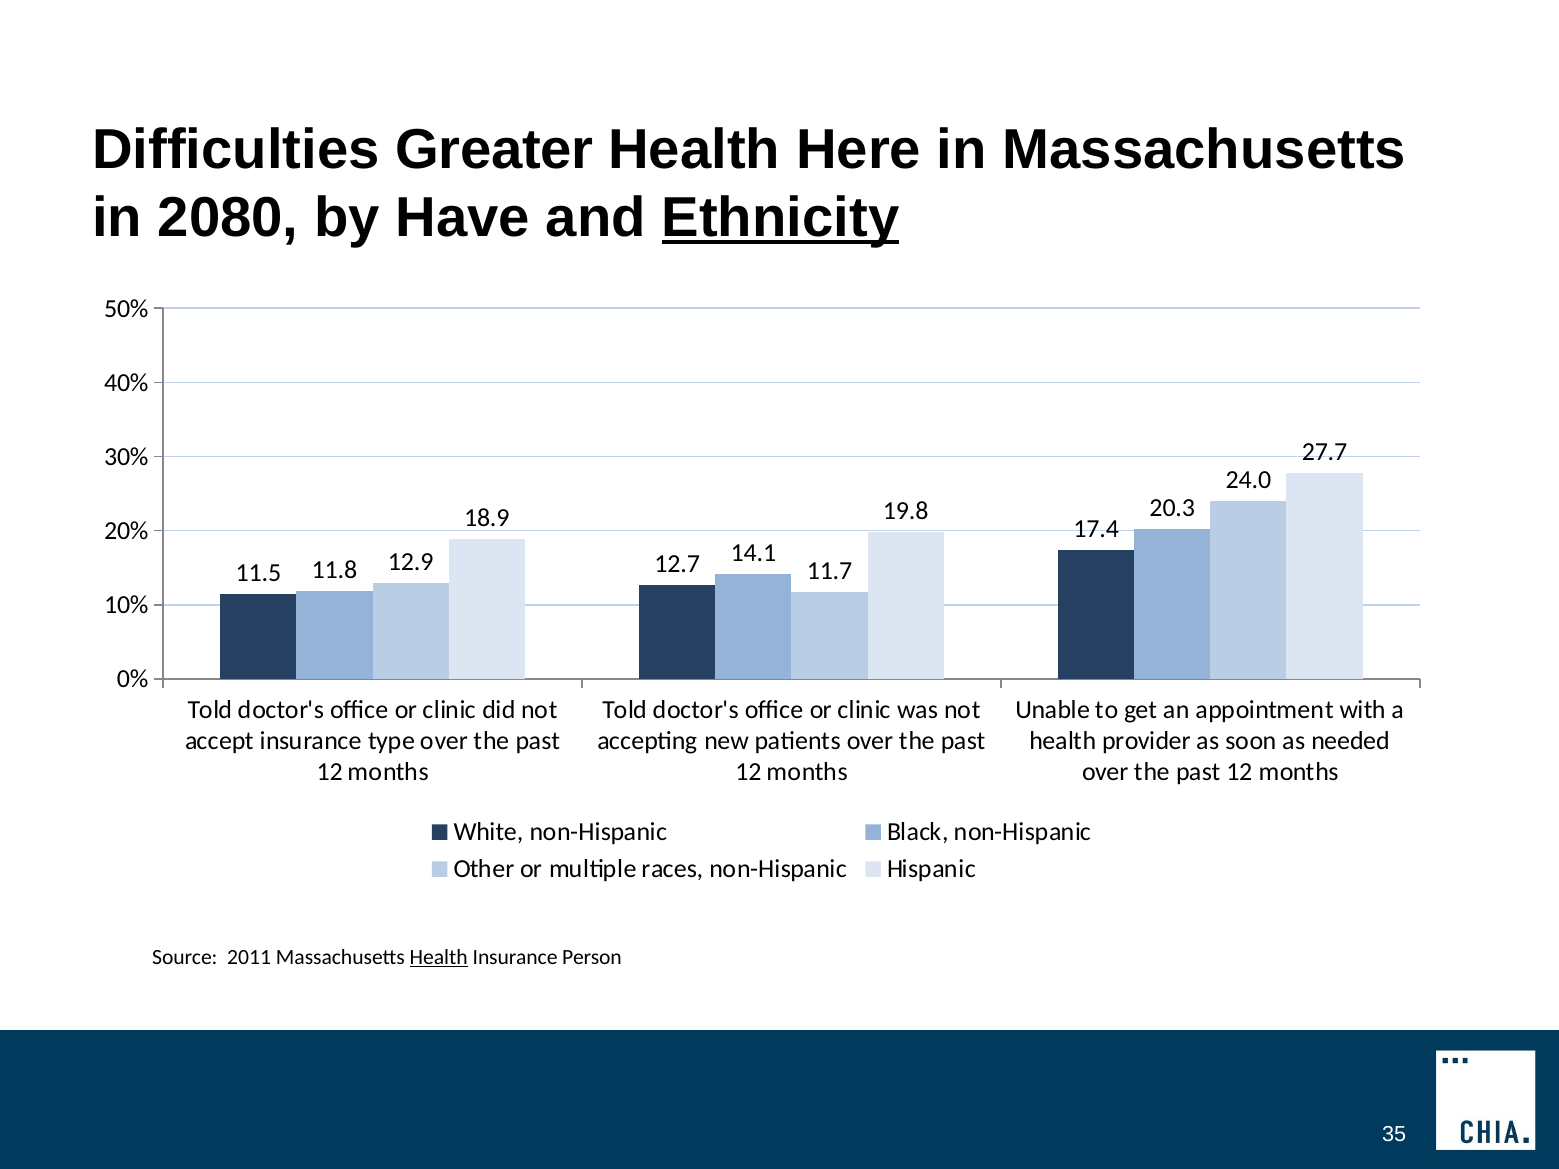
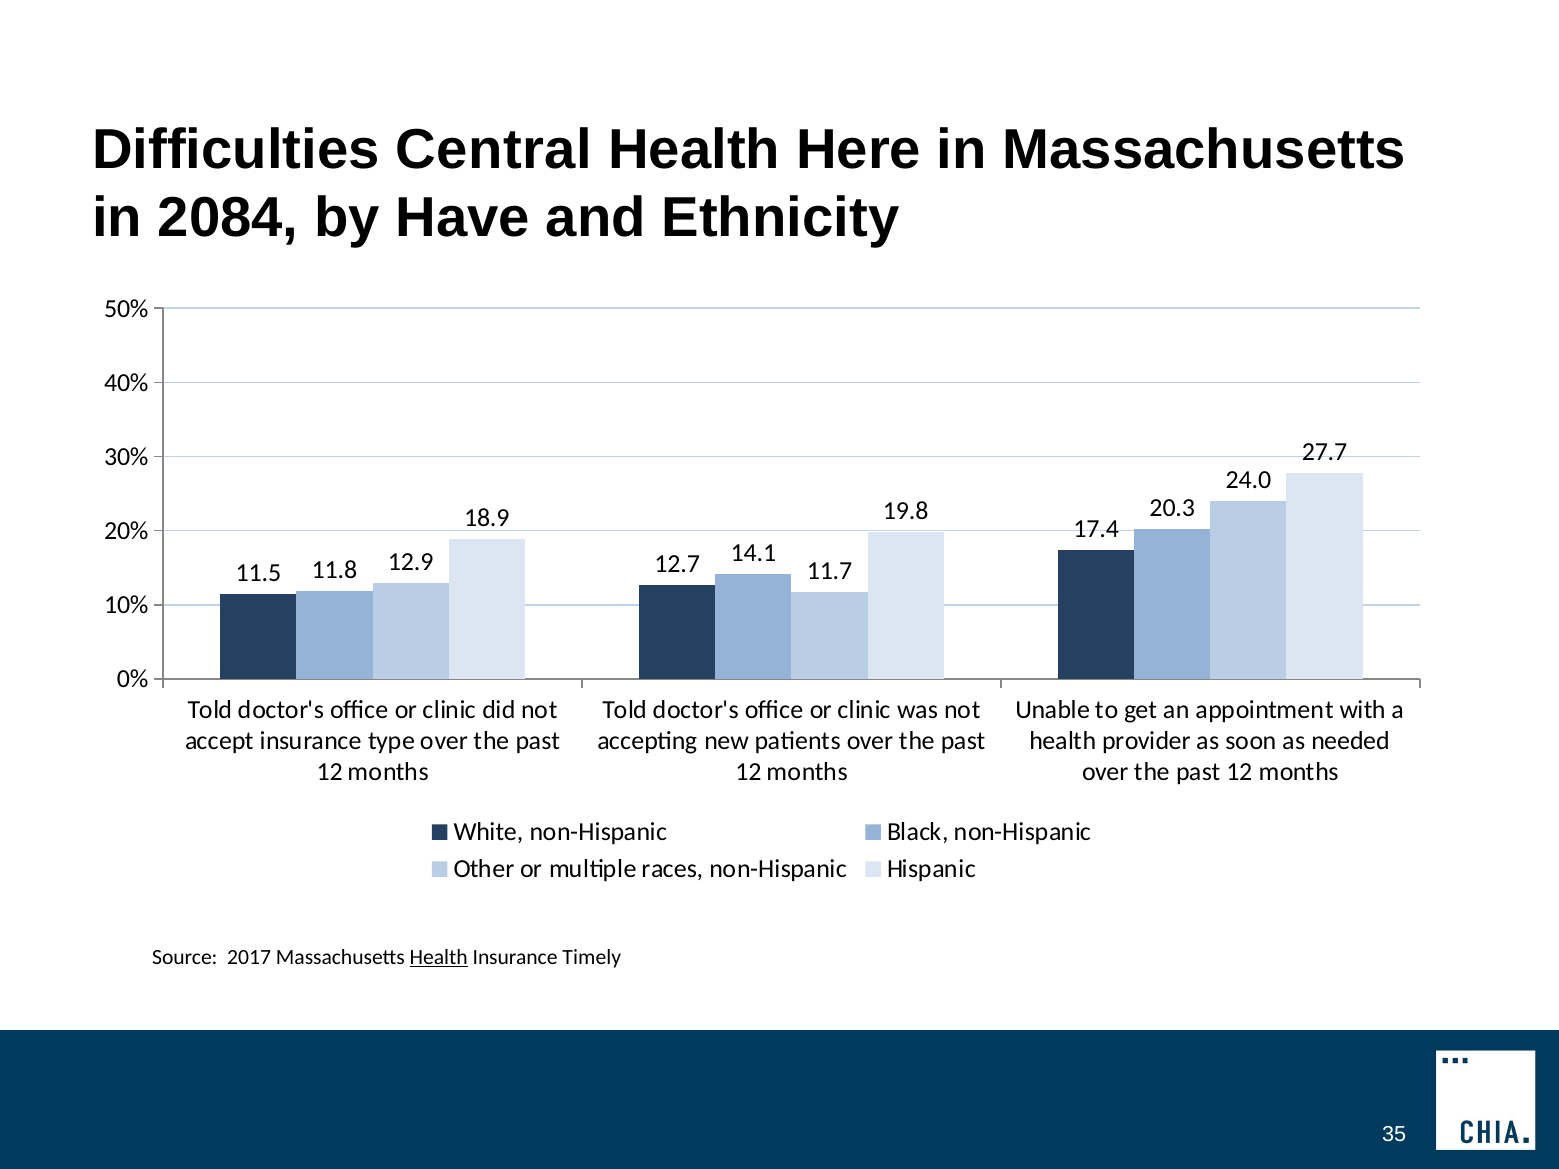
Greater: Greater -> Central (494, 150)
2080: 2080 -> 2084 (228, 218)
Ethnicity underline: present -> none (781, 218)
2011: 2011 -> 2017 (249, 958)
Person: Person -> Timely (592, 958)
